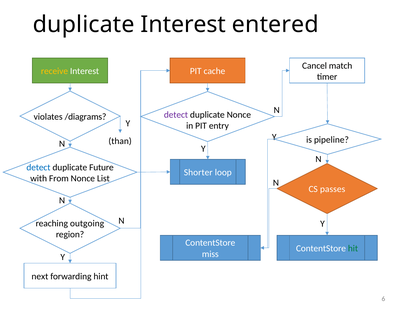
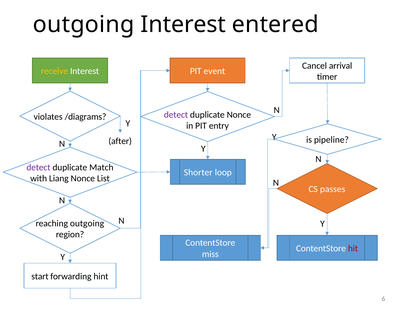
duplicate: duplicate -> outgoing (84, 24)
match: match -> arrival (341, 66)
cache: cache -> event (214, 71)
than: than -> after (120, 141)
detect colour: blue -> purple (38, 168)
Future: Future -> Match (101, 168)
From: From -> Liang (59, 179)
hit colour: green -> red (353, 249)
next: next -> start (40, 277)
